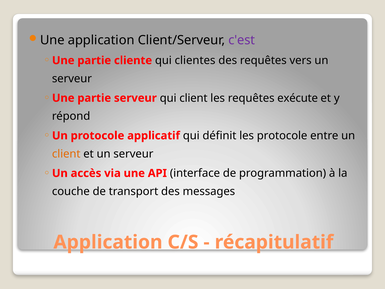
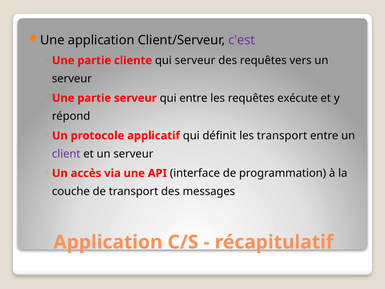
qui clientes: clientes -> serveur (195, 60)
qui client: client -> entre (193, 98)
les protocole: protocole -> transport (282, 136)
client colour: orange -> purple (66, 154)
